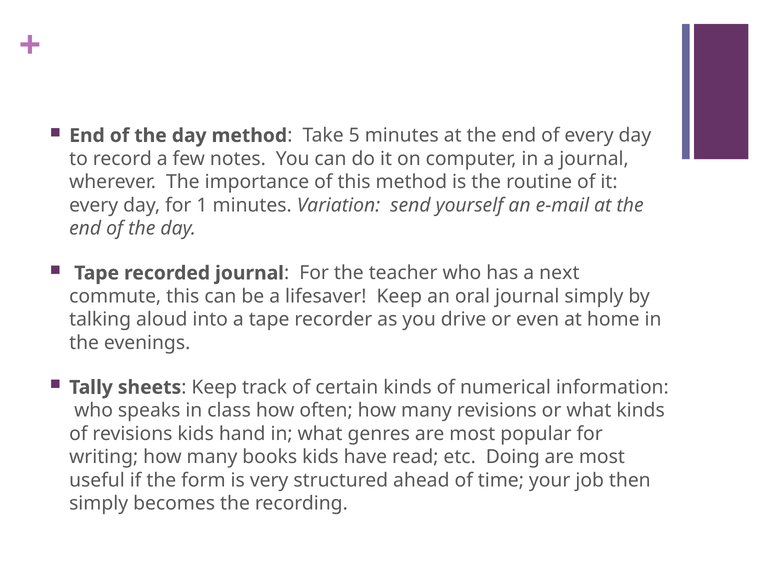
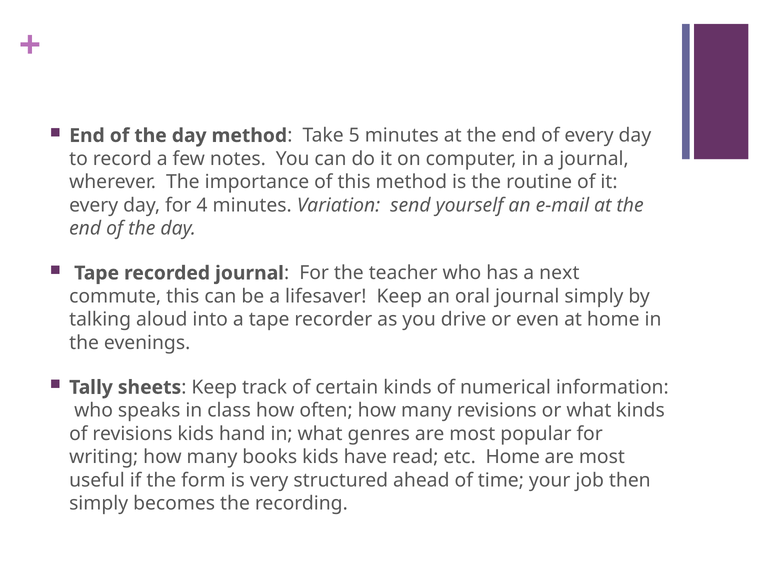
1: 1 -> 4 (202, 205)
etc Doing: Doing -> Home (513, 457)
